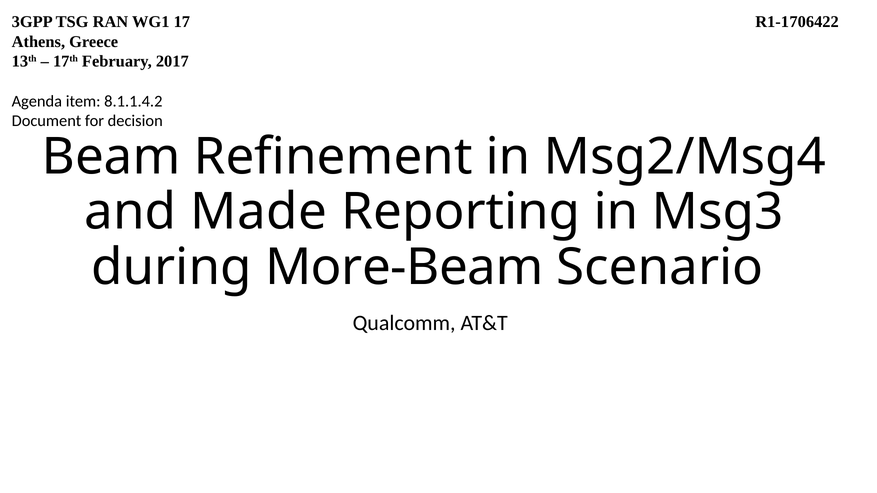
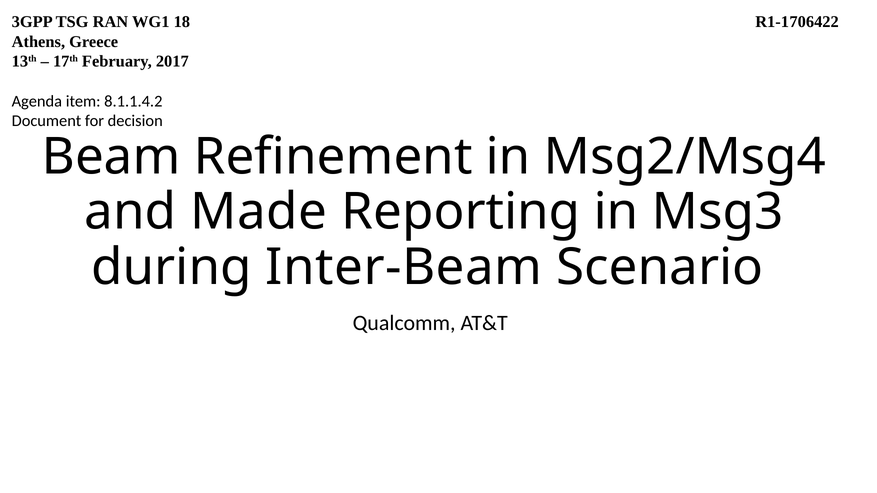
17: 17 -> 18 (182, 22)
More-Beam: More-Beam -> Inter-Beam (404, 267)
